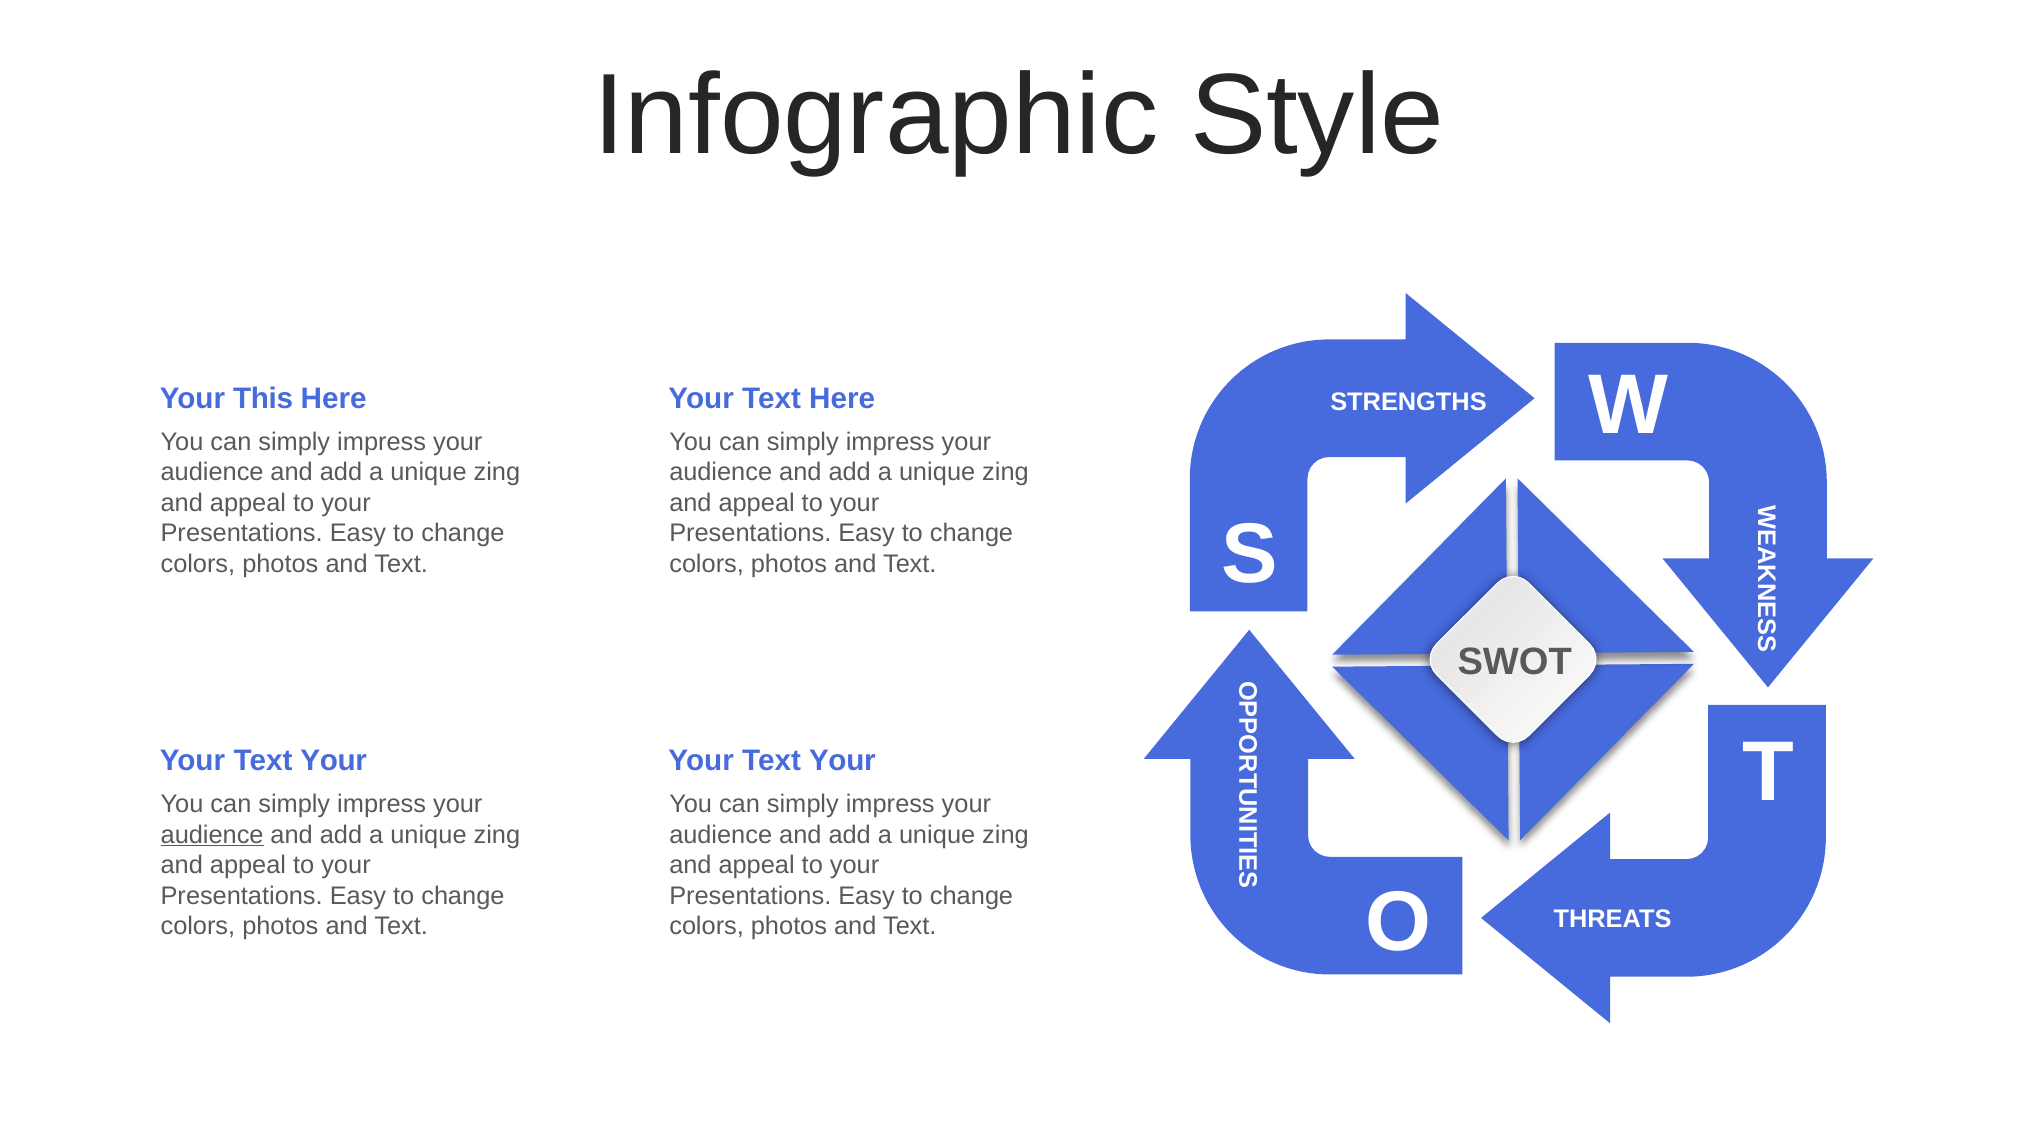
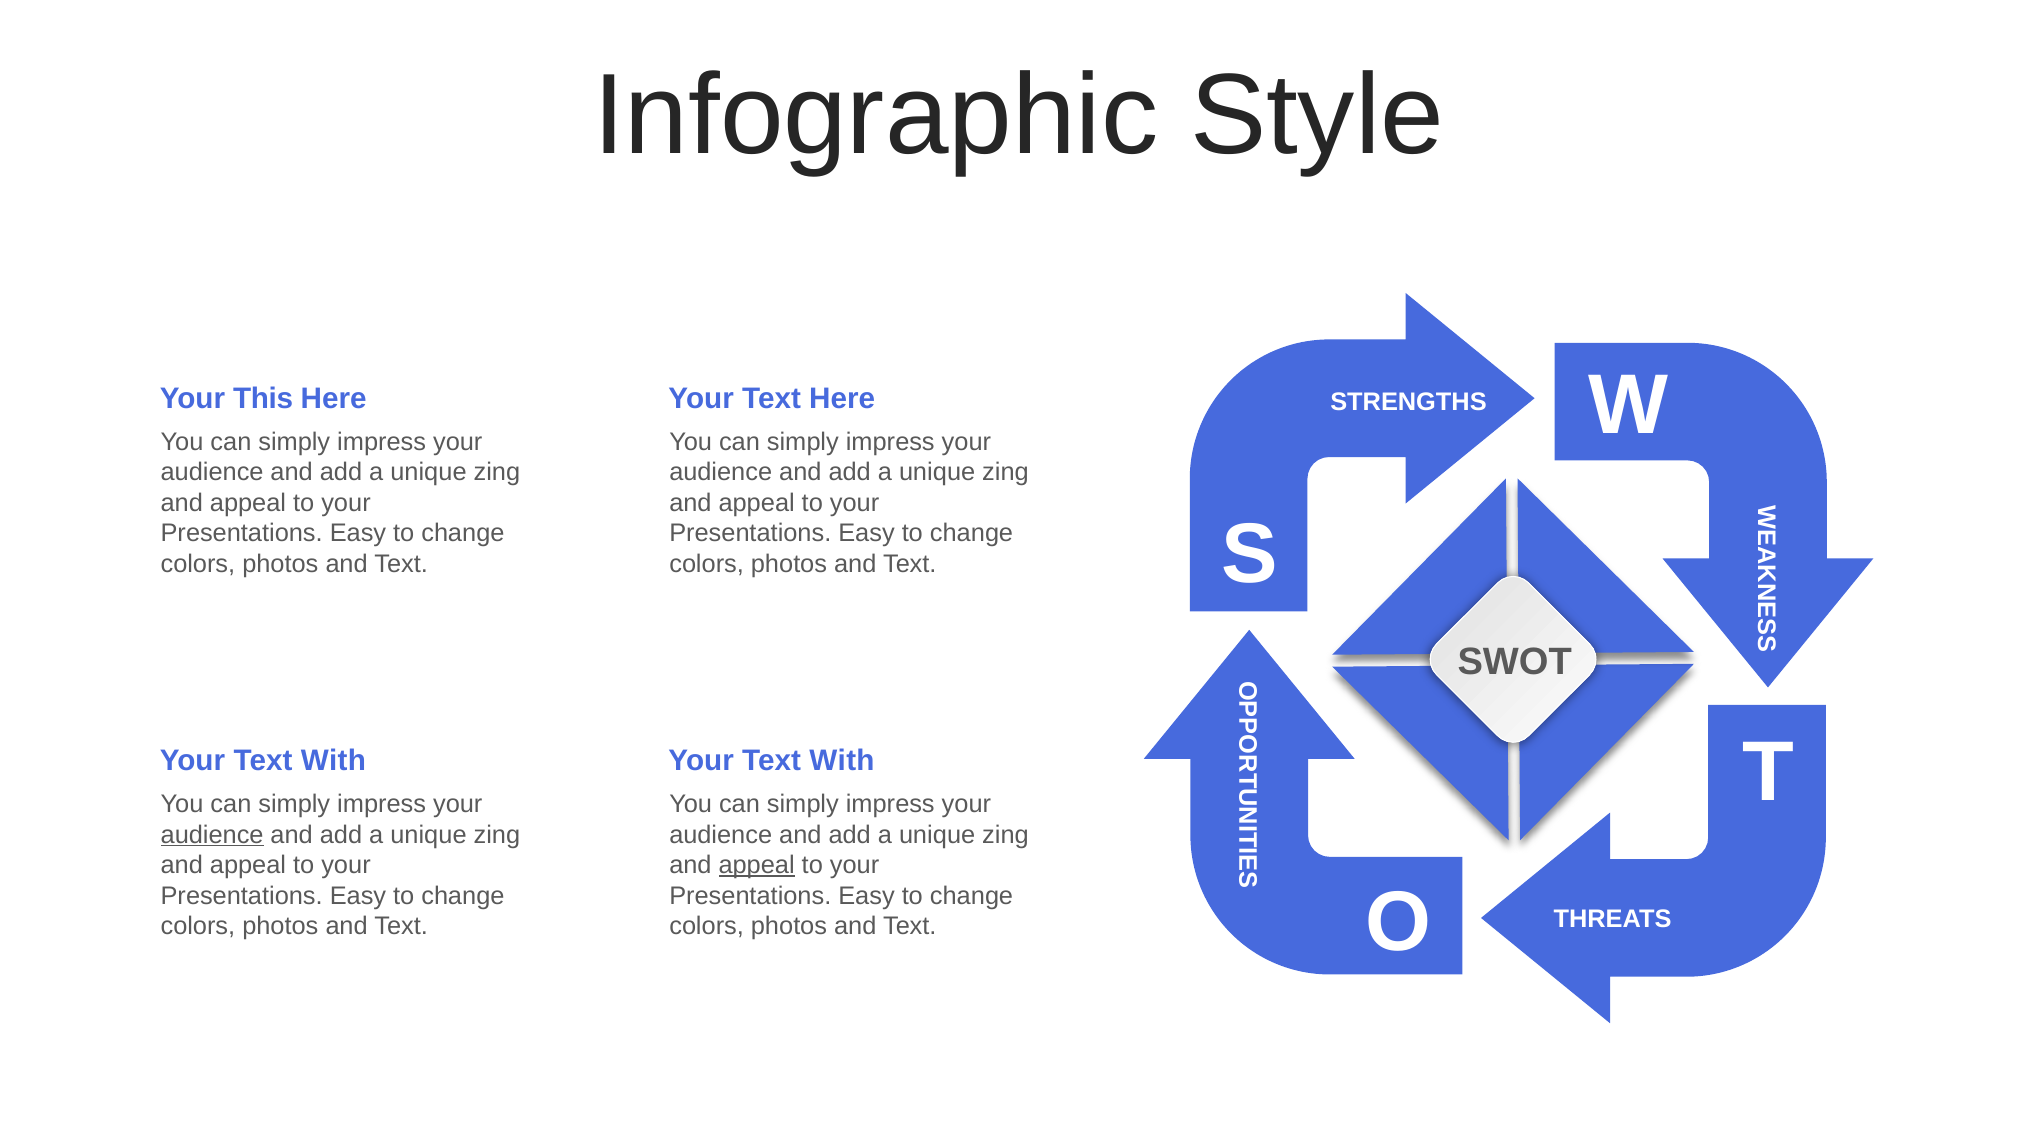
Your: Your -> With (333, 761)
Your: Your -> With (842, 761)
appeal underline: none -> present (757, 866)
